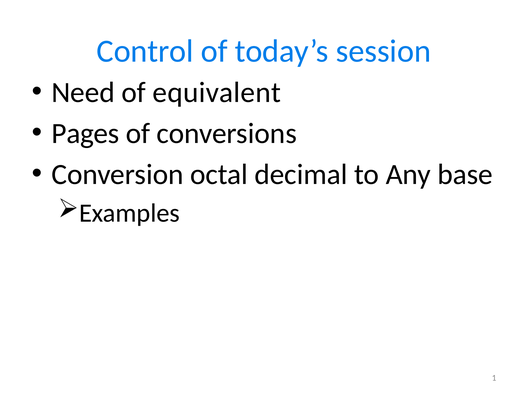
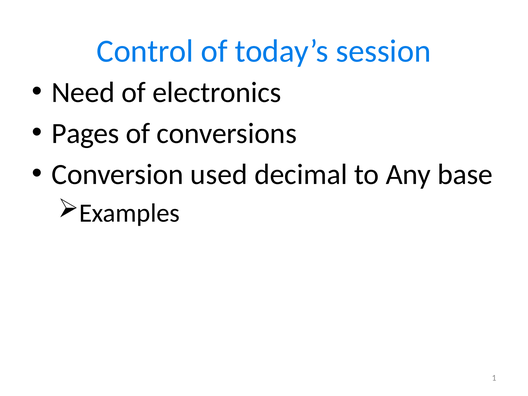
equivalent: equivalent -> electronics (217, 92)
octal: octal -> used (219, 174)
